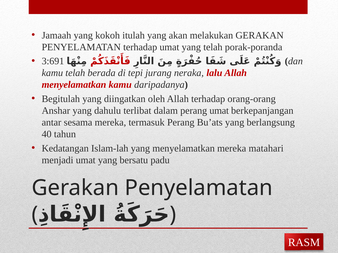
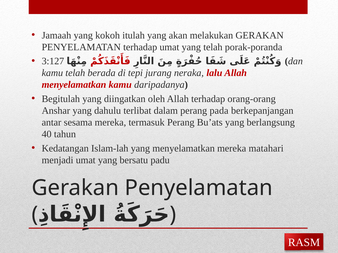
3:691: 3:691 -> 3:127 (53, 61)
perang umat: umat -> pada (219, 111)
